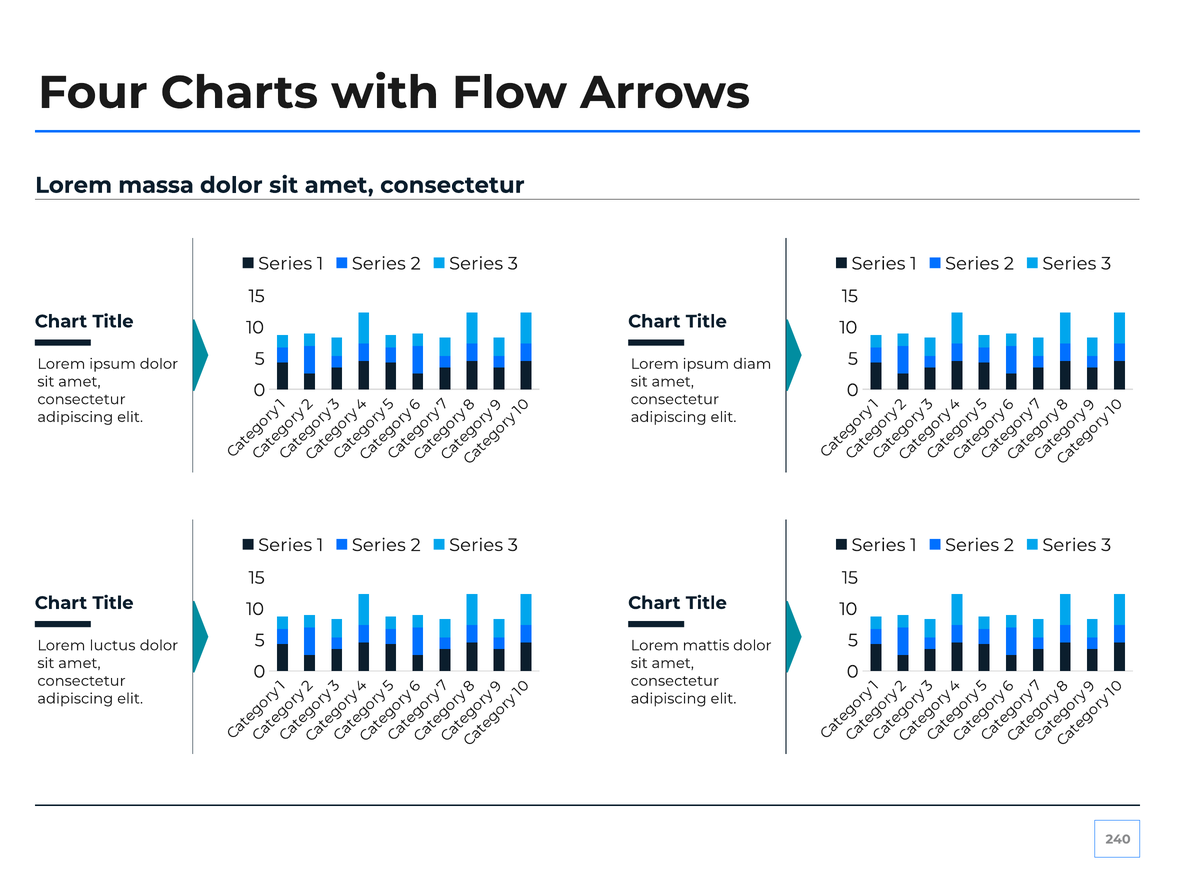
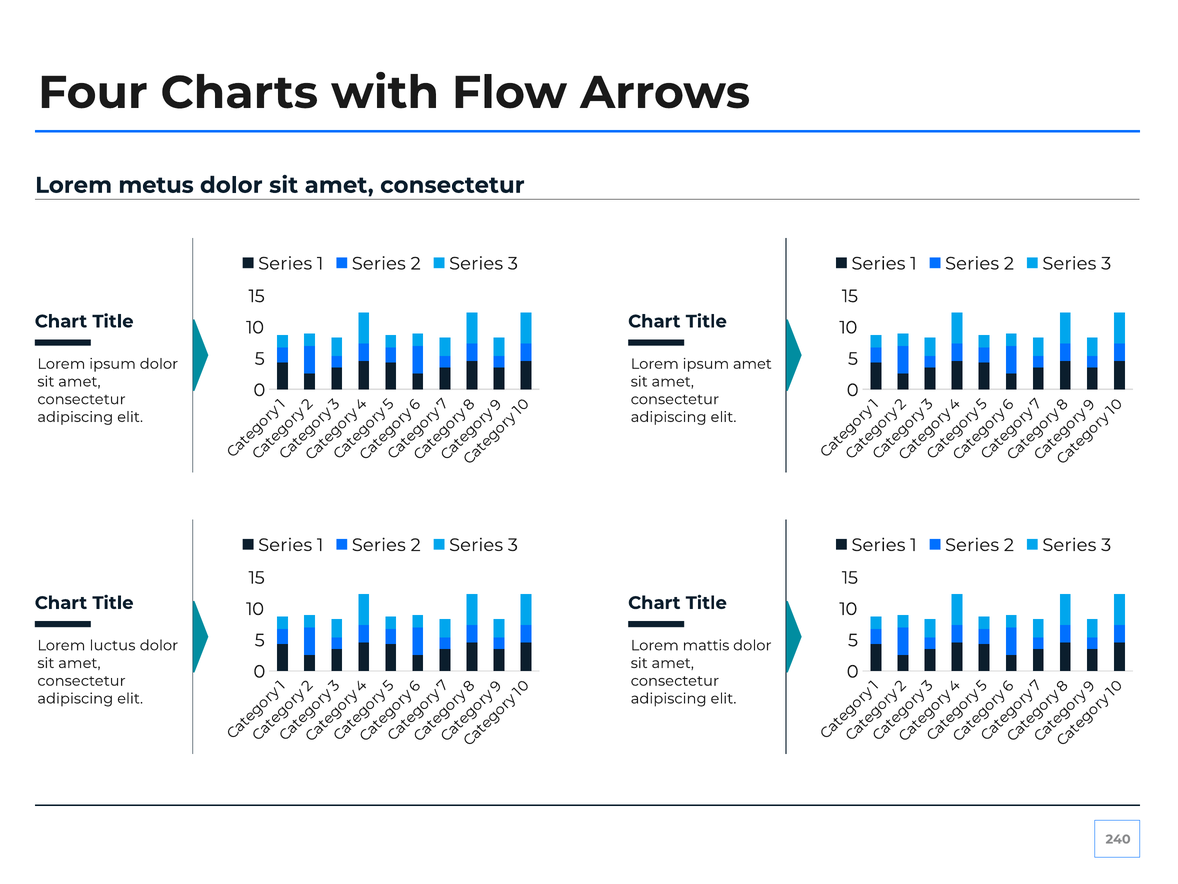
massa: massa -> metus (156, 185)
ipsum diam: diam -> amet (752, 364)
